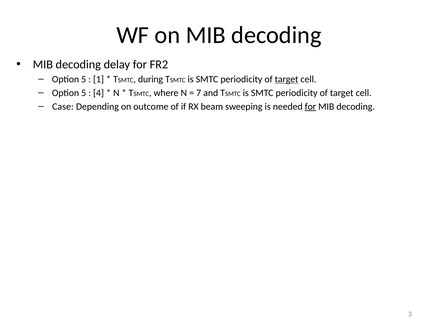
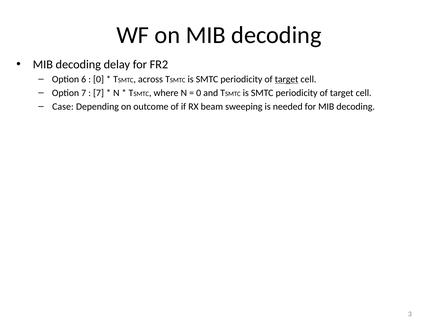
5: 5 -> 6 (84, 79)
1: 1 -> 0 (99, 79)
during: during -> across (150, 79)
5: 5 -> 7 (84, 93)
4: 4 -> 7 (99, 93)
7: 7 -> 0 (199, 93)
for underline: present -> none (310, 106)
